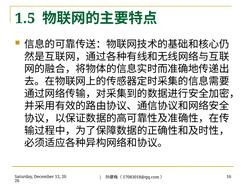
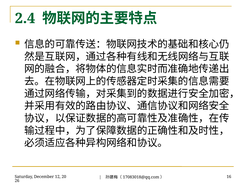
1.5: 1.5 -> 2.4 (25, 18)
